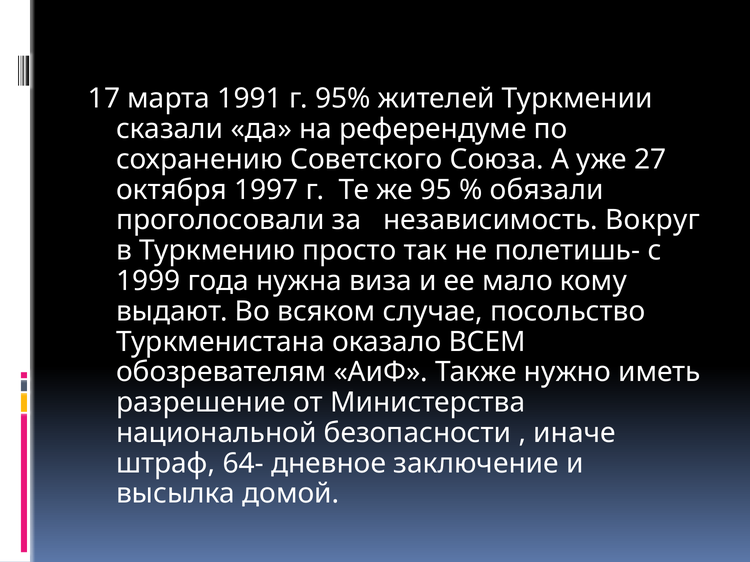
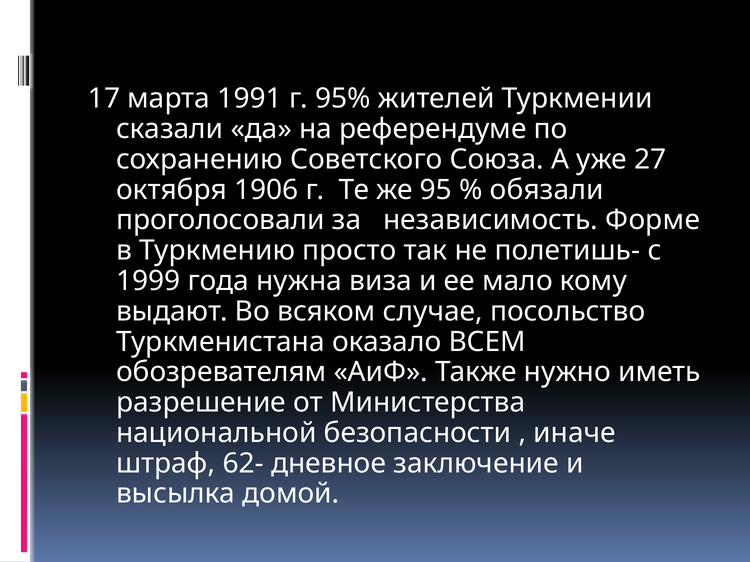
1997: 1997 -> 1906 (266, 190)
Вокруг: Вокруг -> Форме (653, 220)
64-: 64- -> 62- (243, 464)
